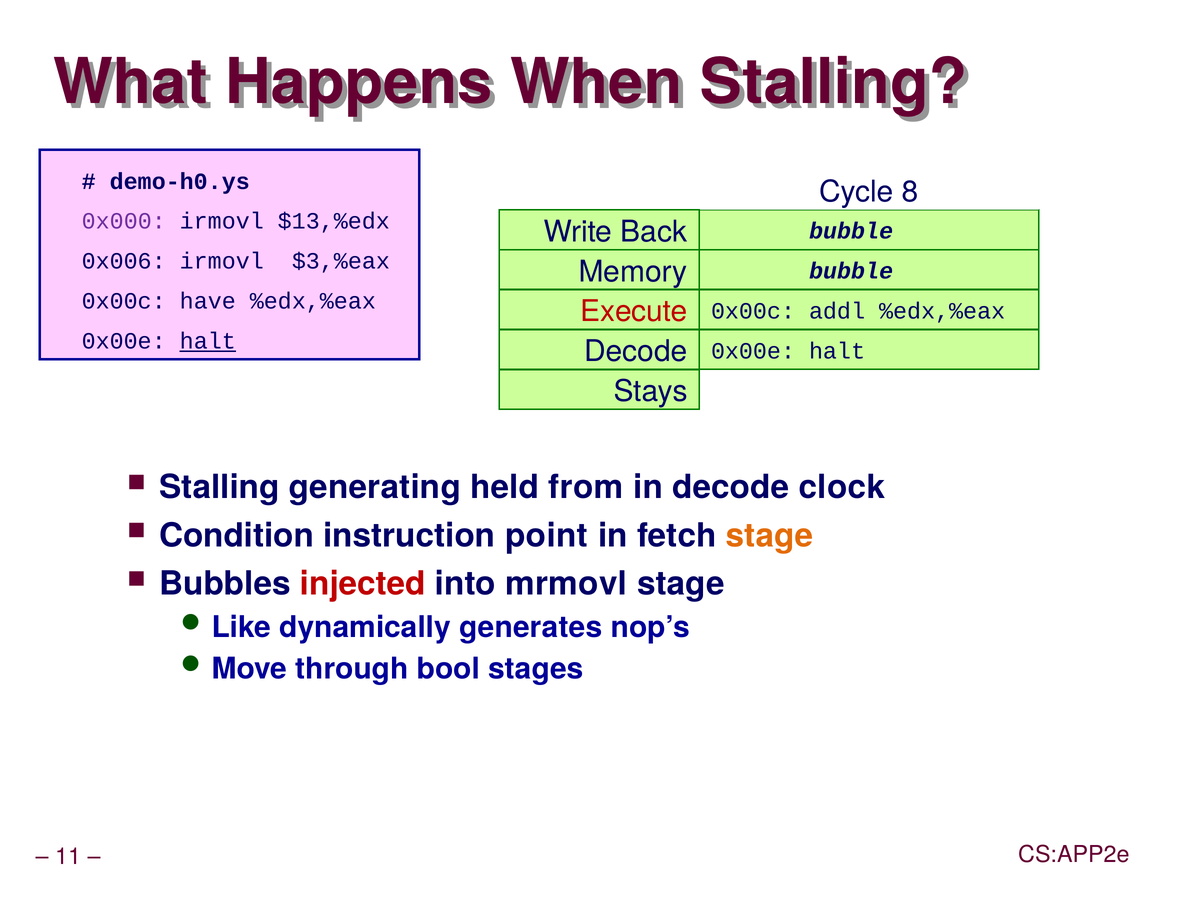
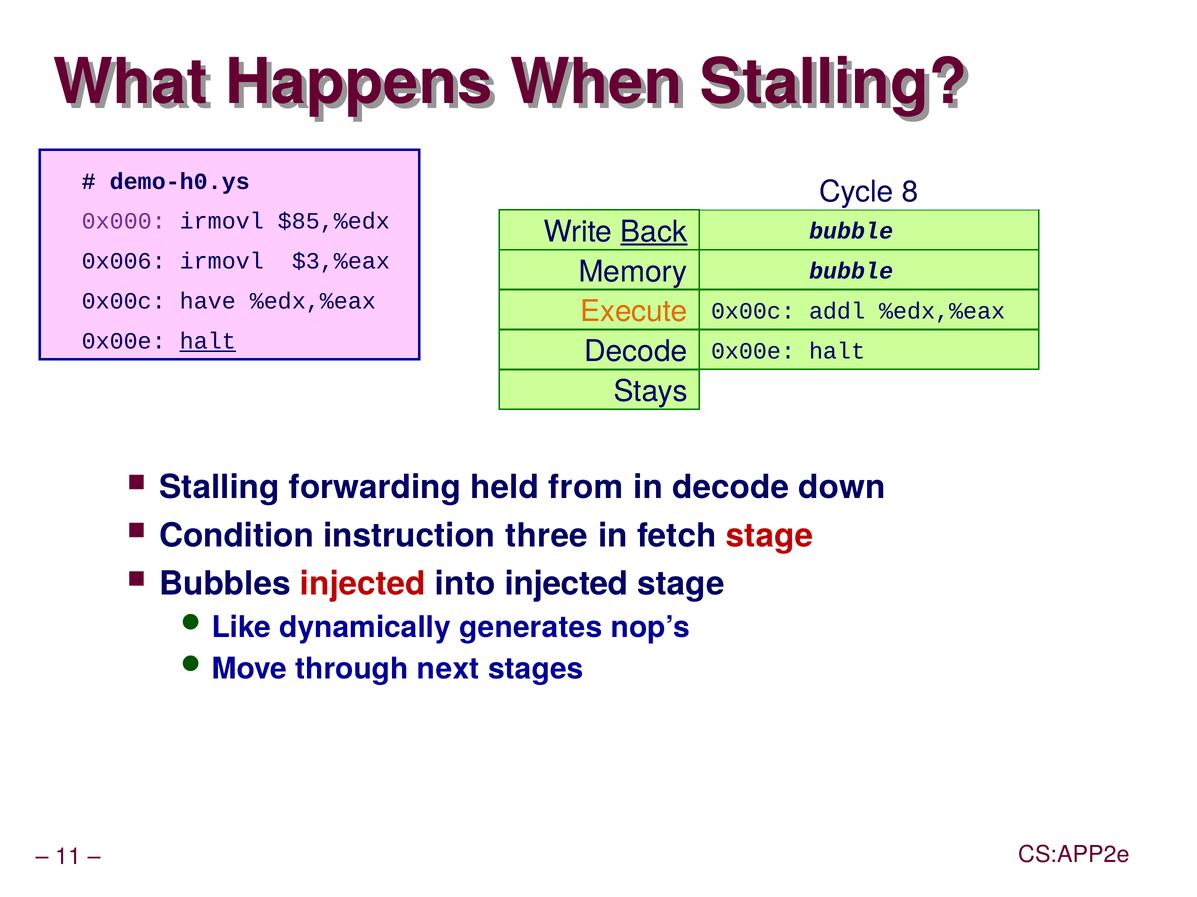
$13,%edx: $13,%edx -> $85,%edx (334, 221)
Back underline: none -> present (654, 232)
Execute colour: red -> orange (634, 312)
generating: generating -> forwarding (375, 488)
clock: clock -> down (842, 488)
point: point -> three (547, 536)
stage colour: orange -> red (769, 536)
into mrmovl: mrmovl -> injected (567, 584)
bool: bool -> next (448, 669)
